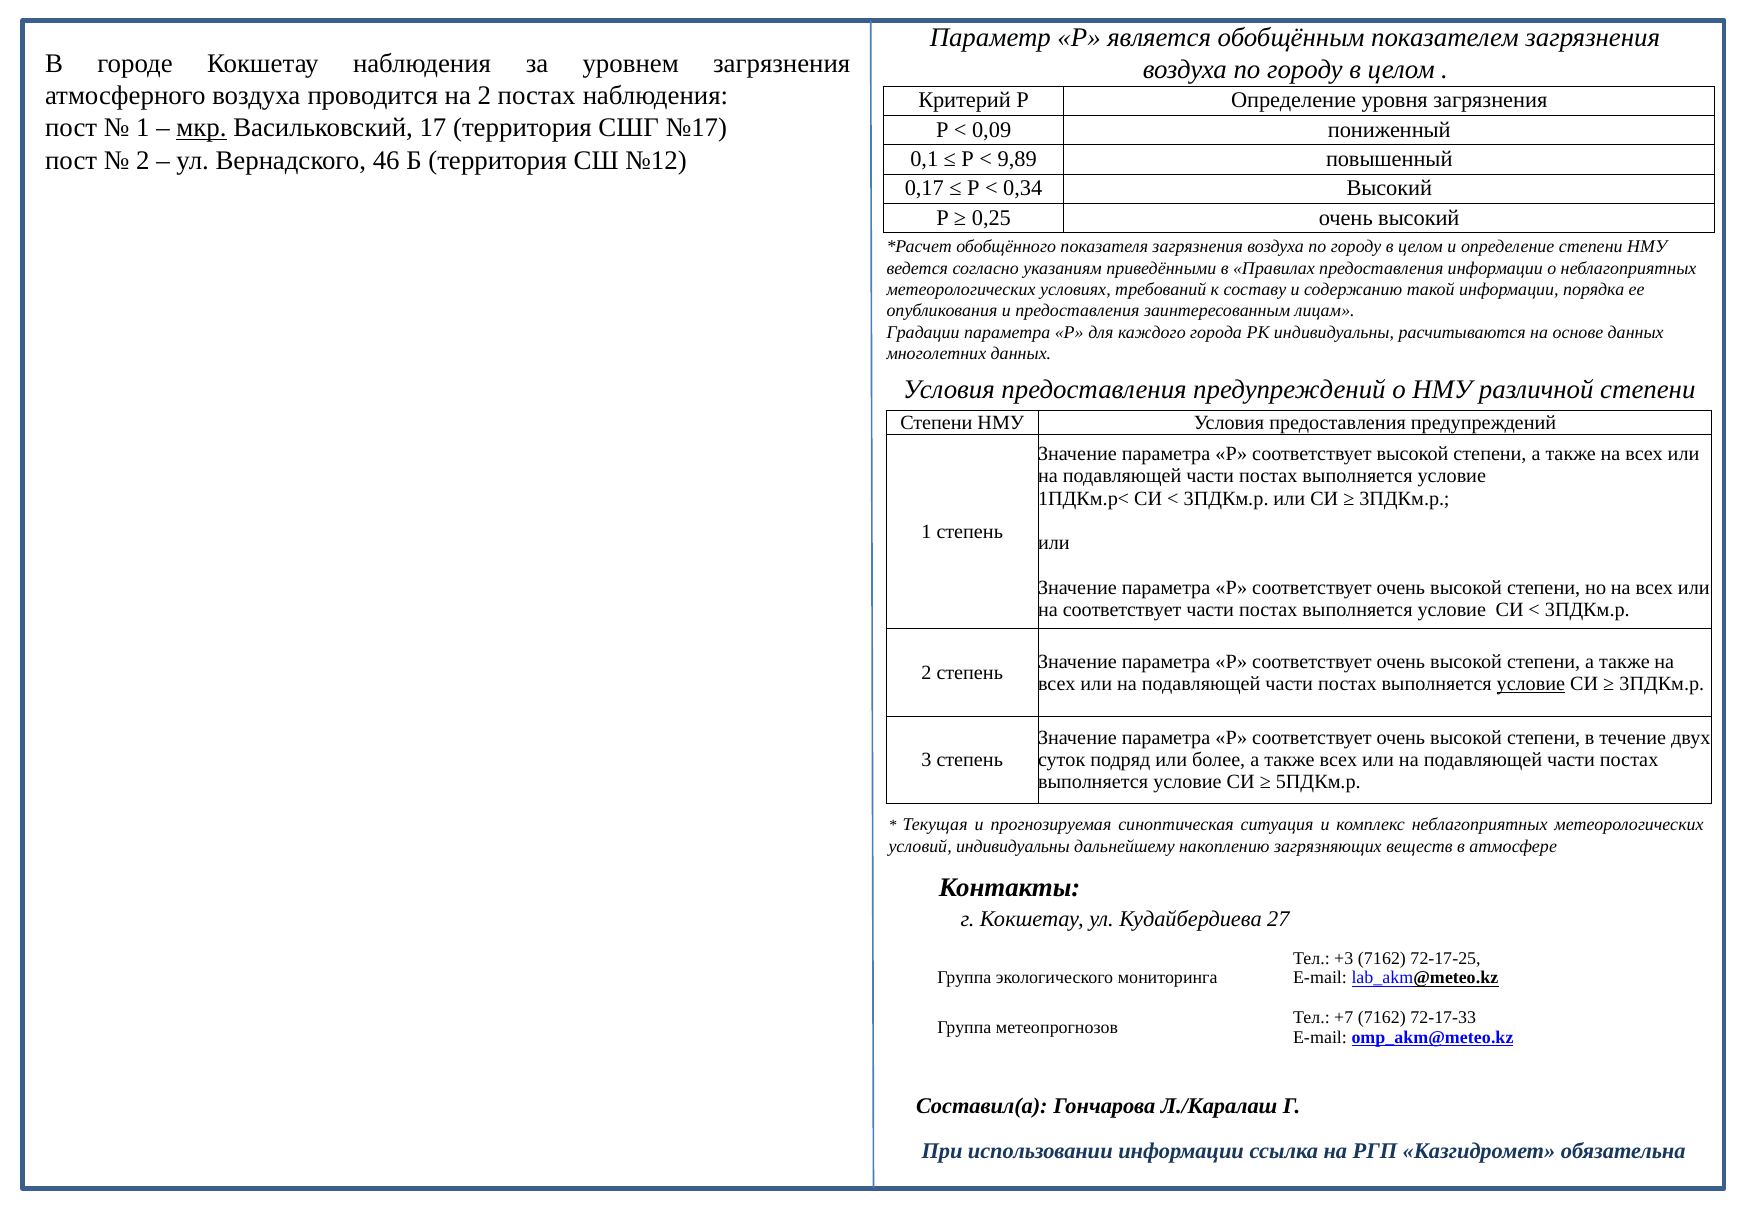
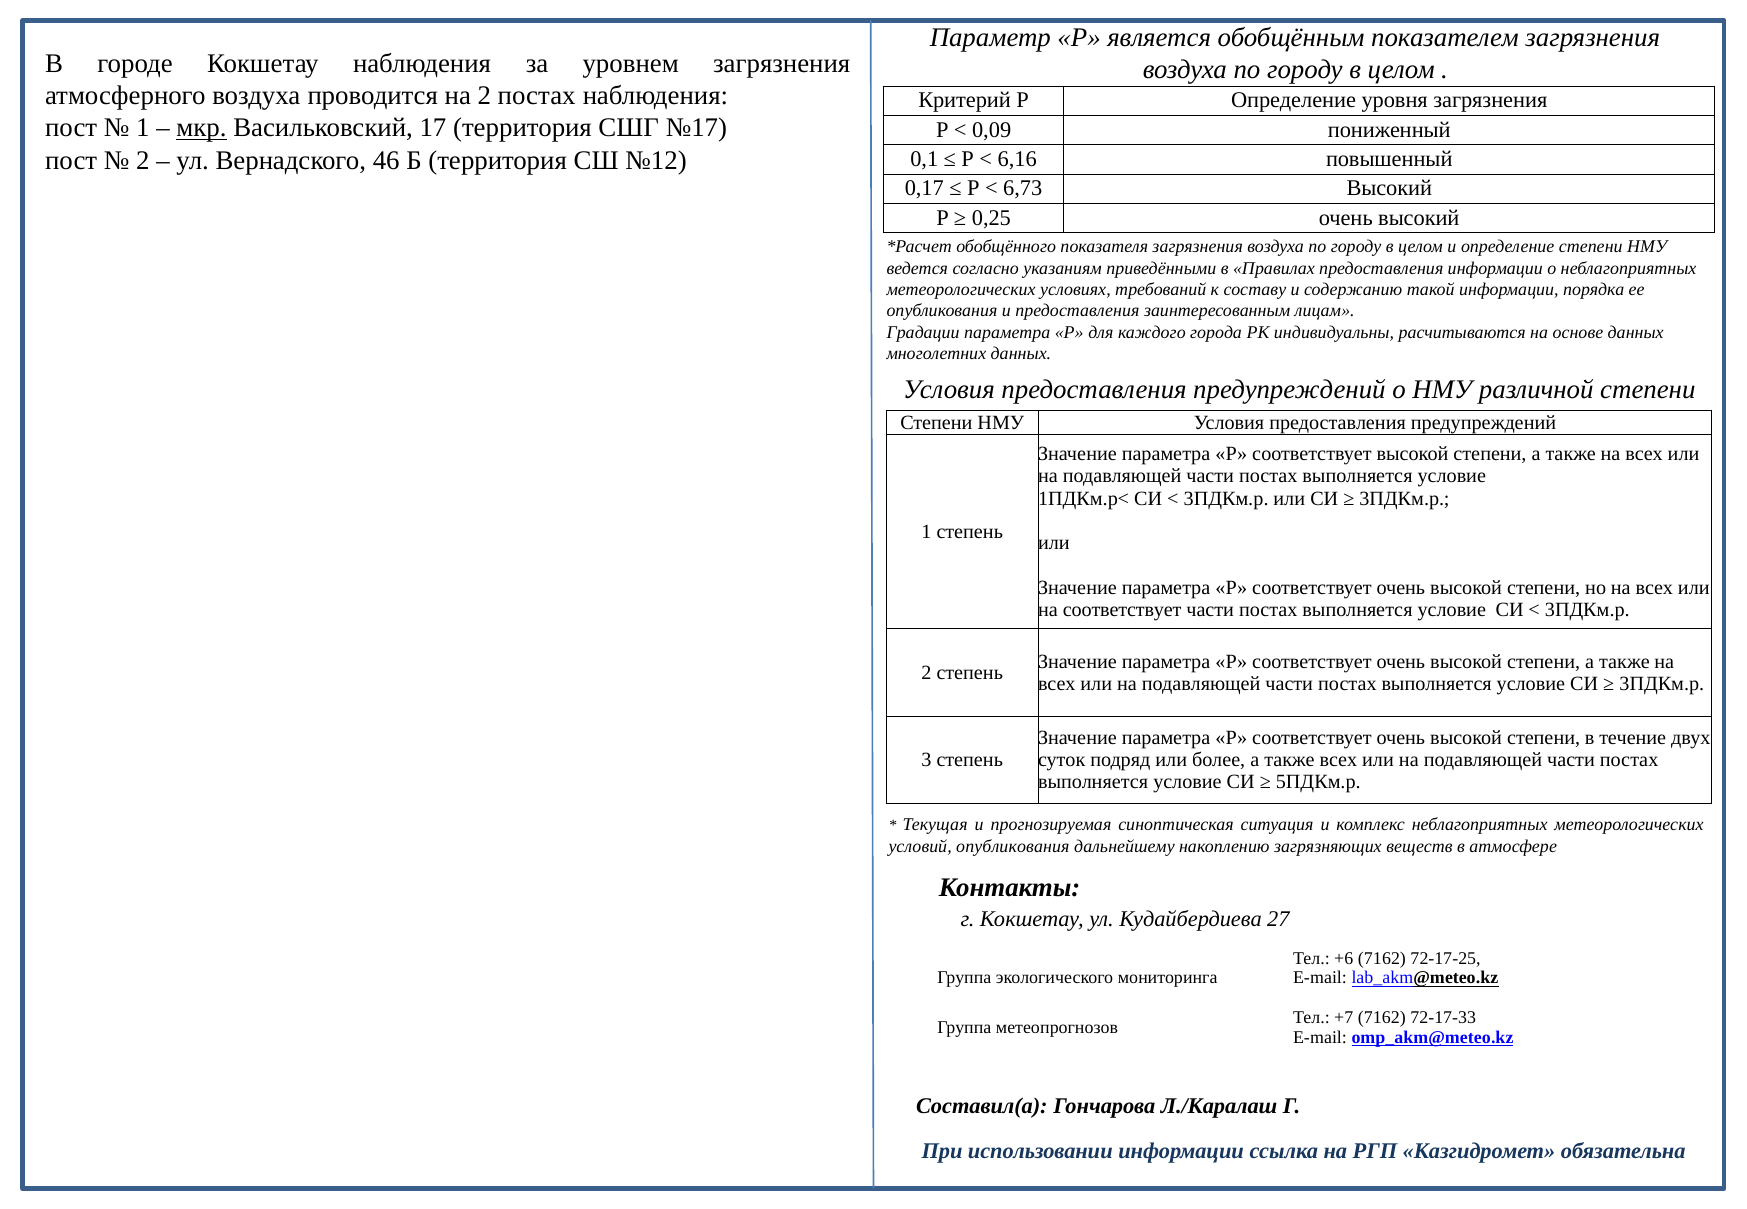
9,89: 9,89 -> 6,16 (1017, 159)
0,34: 0,34 -> 6,73 (1023, 188)
условие underline: present -> none (1531, 684)
условий индивидуальны: индивидуальны -> опубликования (1013, 847)
+3: +3 -> +6 (1344, 959)
